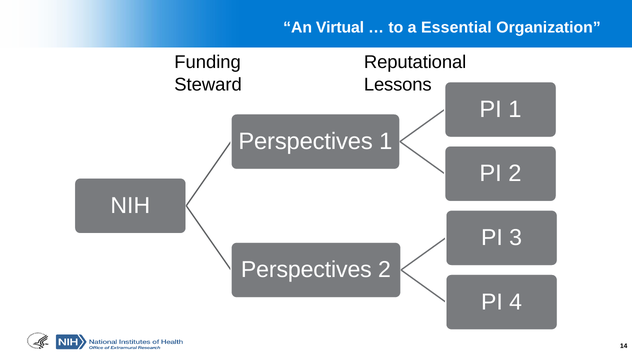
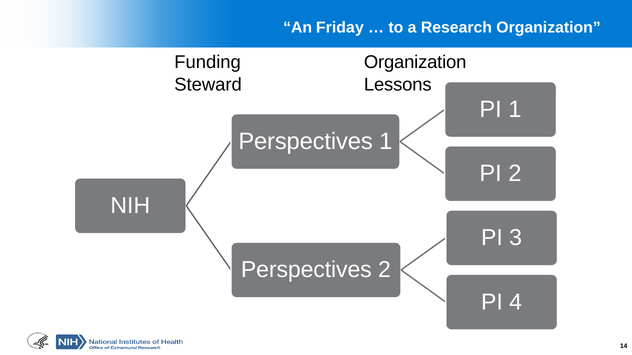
Virtual: Virtual -> Friday (340, 28)
Essential: Essential -> Research (456, 28)
Funding Reputational: Reputational -> Organization (415, 62)
